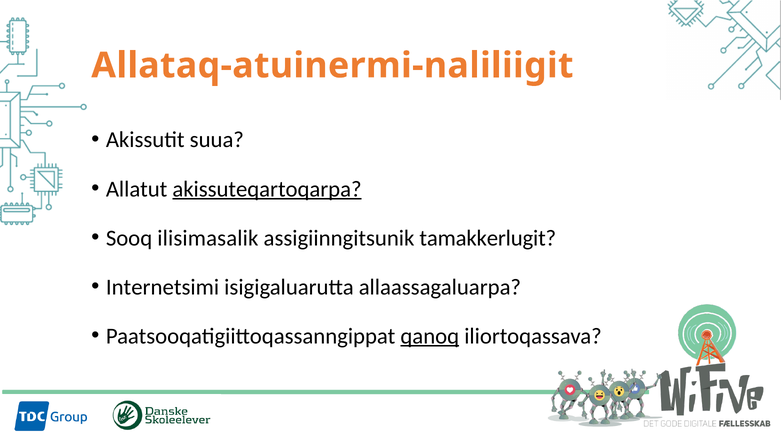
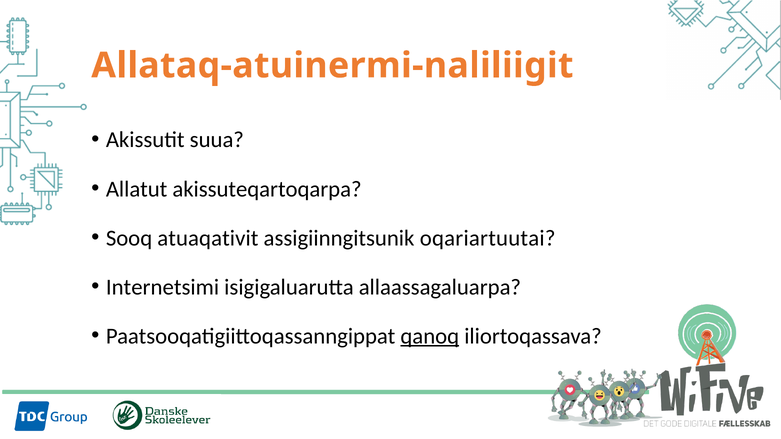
akissuteqartoqarpa underline: present -> none (267, 189)
ilisimasalik: ilisimasalik -> atuaqativit (208, 238)
tamakkerlugit: tamakkerlugit -> oqariartuutai (488, 238)
